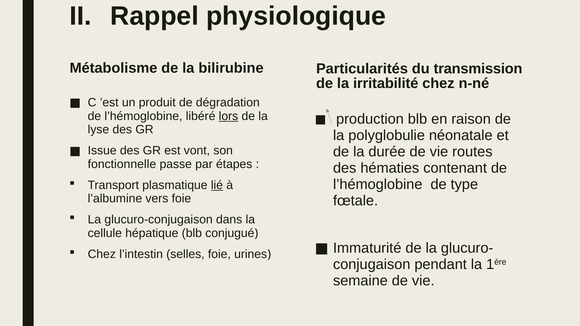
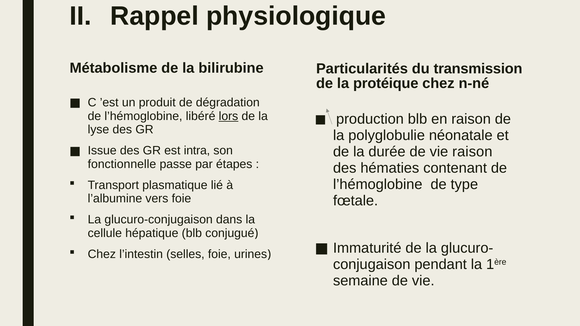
irritabilité: irritabilité -> protéique (386, 83)
vie routes: routes -> raison (472, 152)
vont: vont -> intra (197, 151)
lié underline: present -> none (217, 185)
